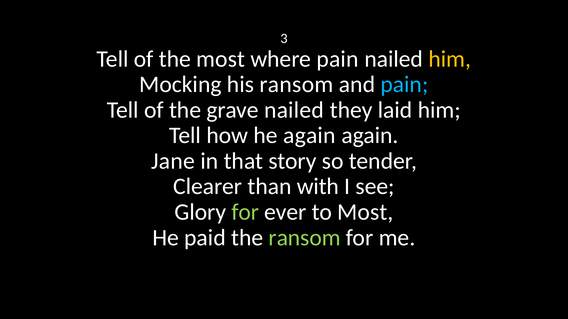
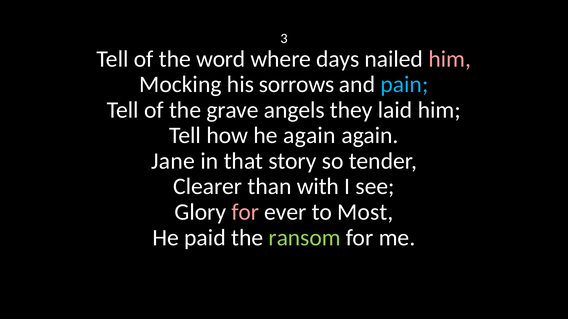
the most: most -> word (221, 59)
where pain: pain -> days (338, 59)
him colour: yellow -> pink (450, 59)
his ransom: ransom -> sorrows (297, 85)
grave nailed: nailed -> angels (294, 110)
for colour: light green -> pink (245, 212)
